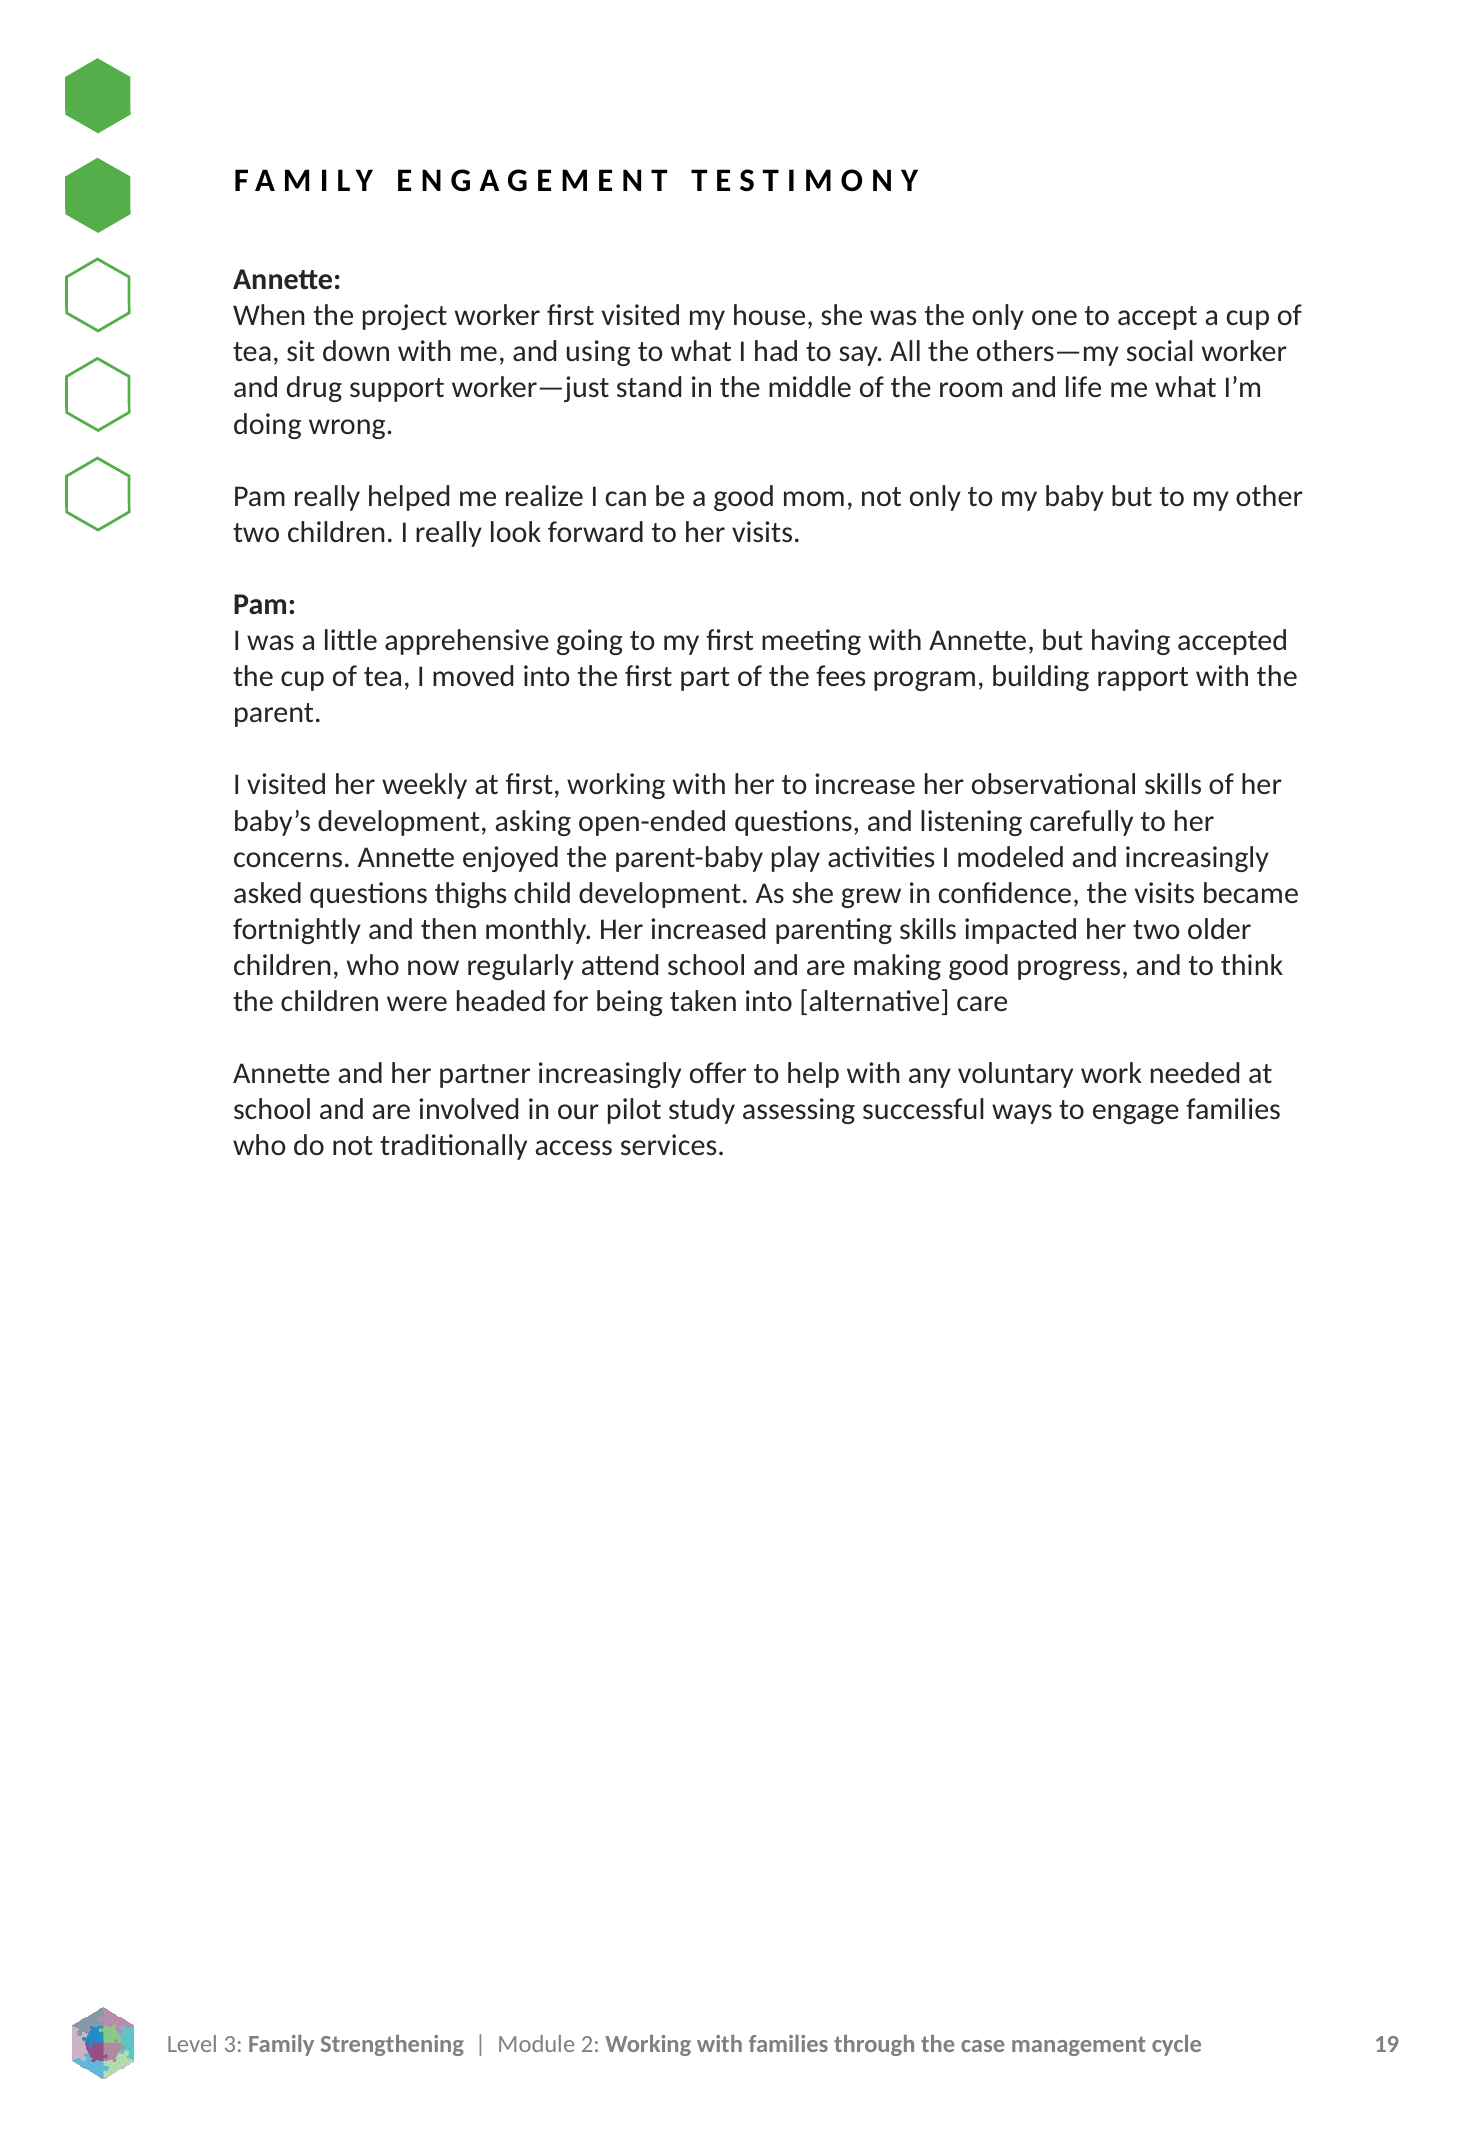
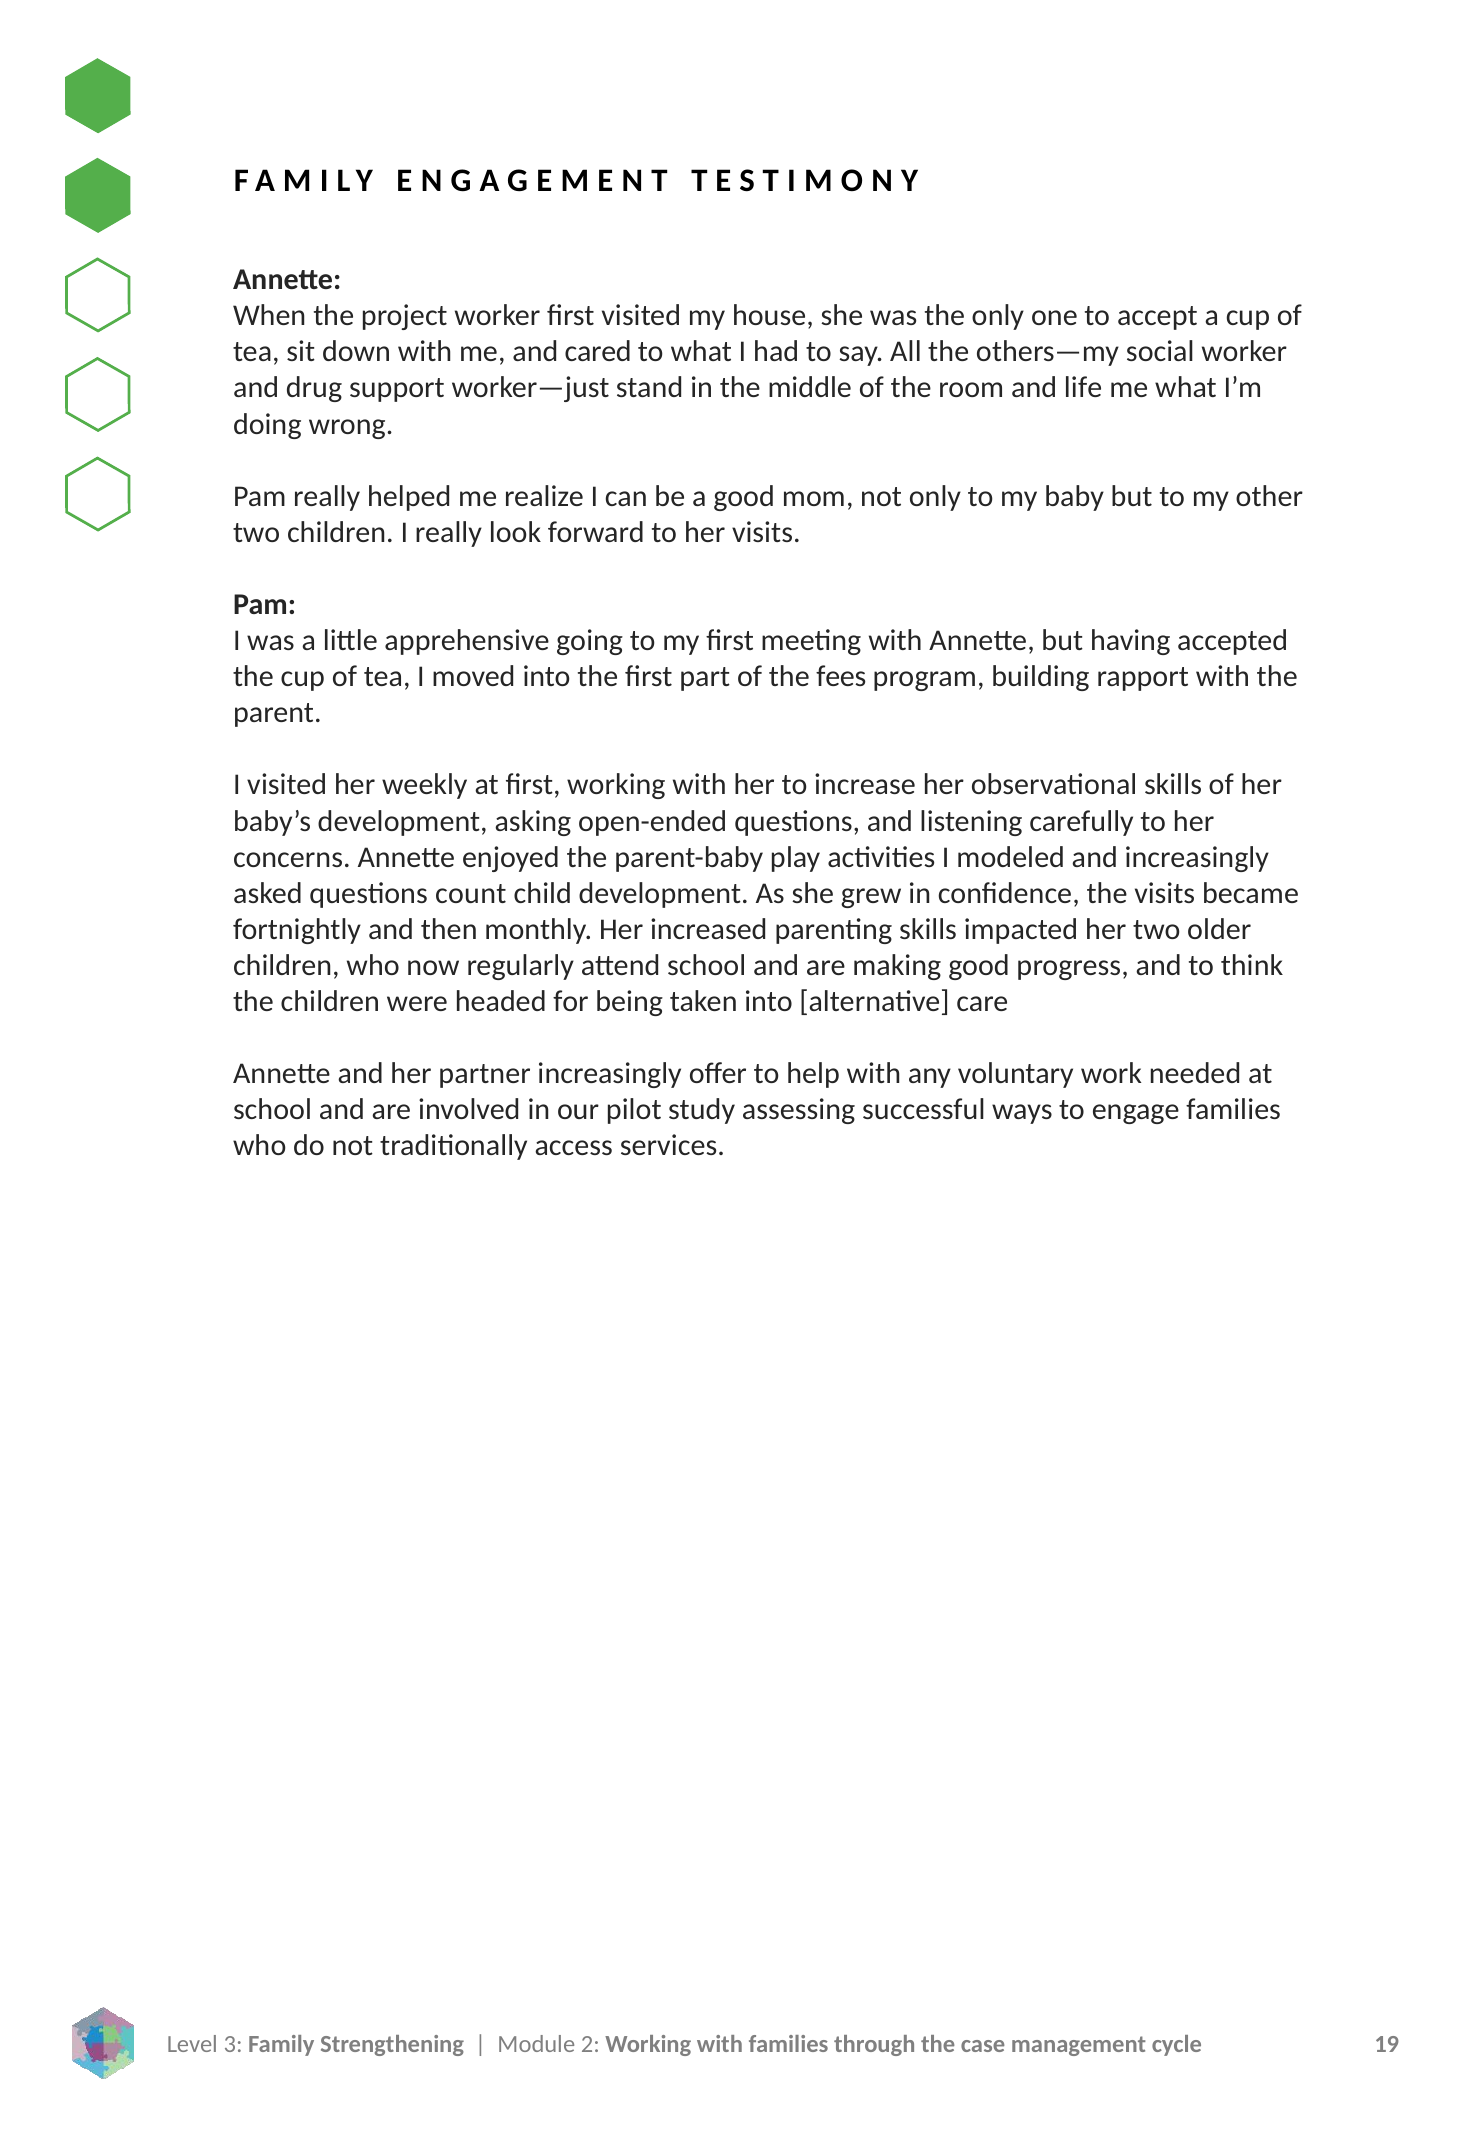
using: using -> cared (598, 352)
thighs: thighs -> count (471, 894)
